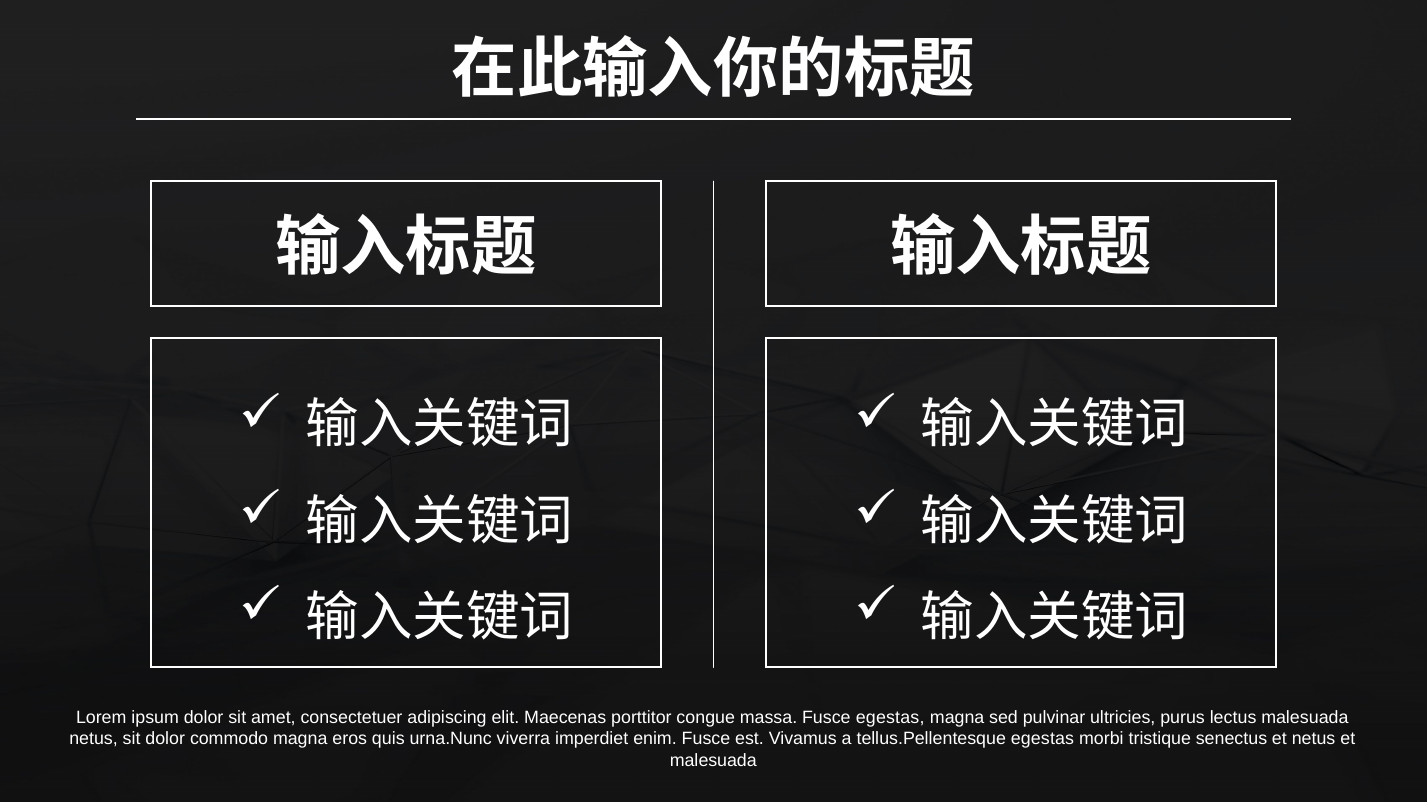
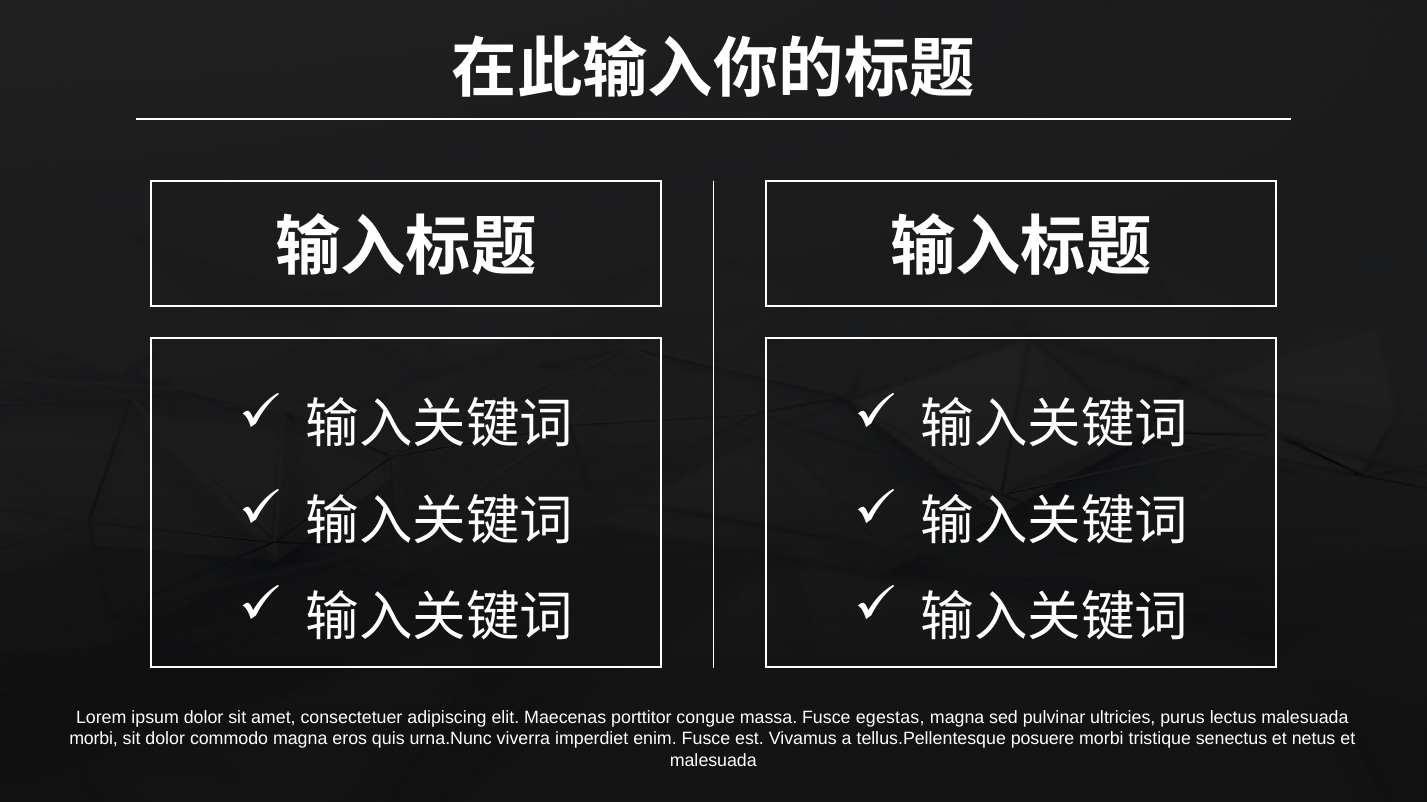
netus: netus -> morbi (94, 740)
tellus.Pellentesque egestas: egestas -> posuere (1043, 740)
